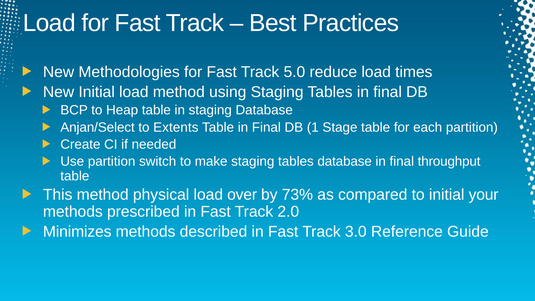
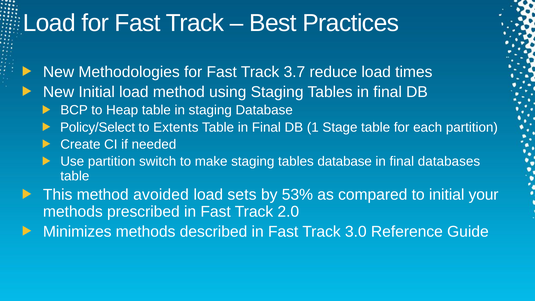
5.0: 5.0 -> 3.7 (294, 72)
Anjan/Select: Anjan/Select -> Policy/Select (98, 127)
throughput: throughput -> databases (449, 162)
physical: physical -> avoided (161, 195)
over: over -> sets (242, 195)
73%: 73% -> 53% (297, 195)
